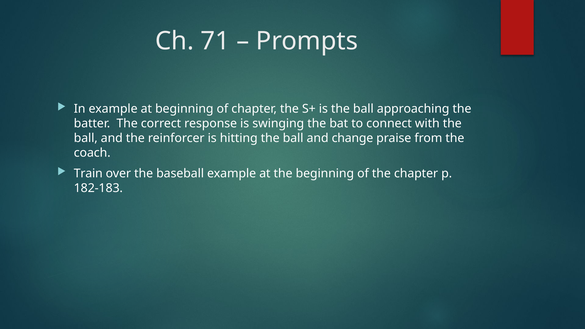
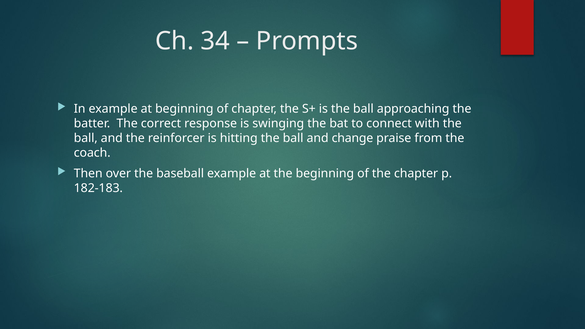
71: 71 -> 34 (215, 41)
Train: Train -> Then (88, 174)
